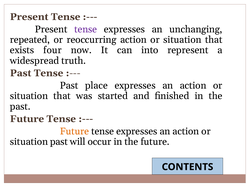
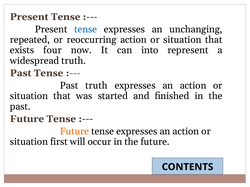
tense colour: purple -> blue (86, 29)
Past place: place -> truth (96, 86)
situation past: past -> first (59, 142)
